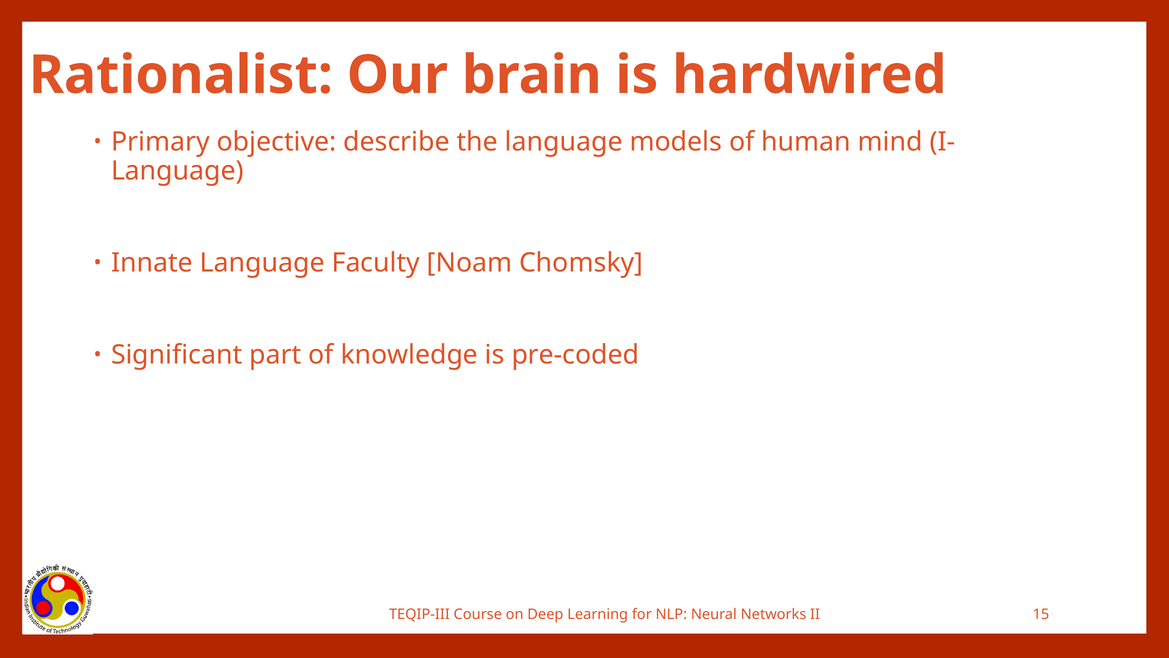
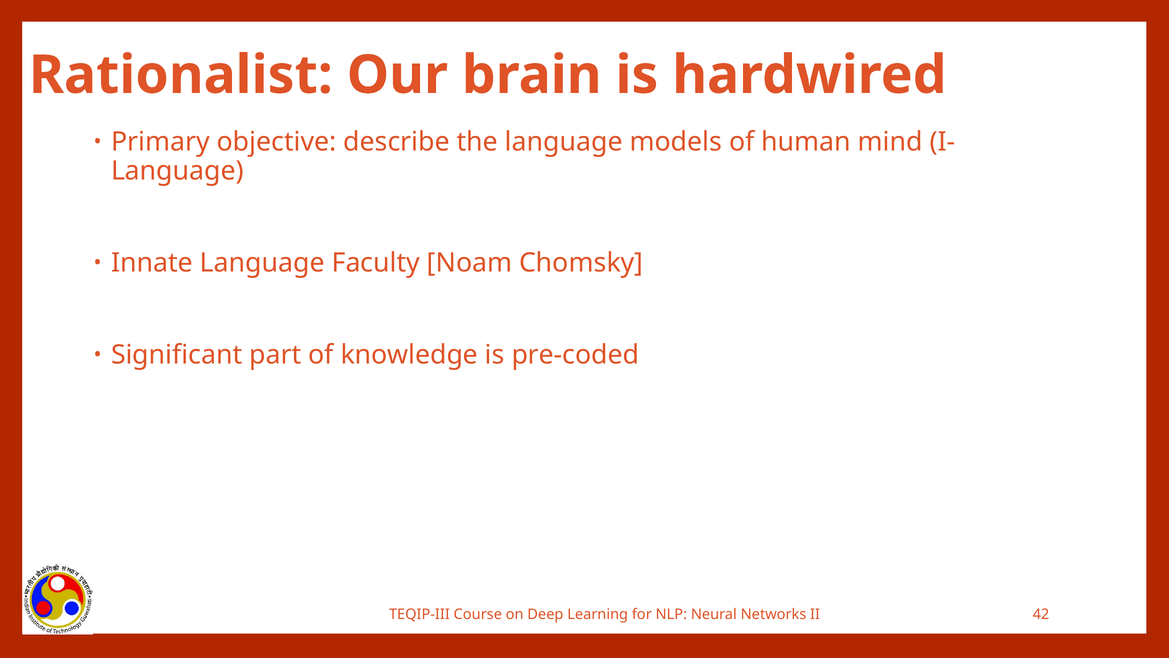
15: 15 -> 42 (1041, 614)
